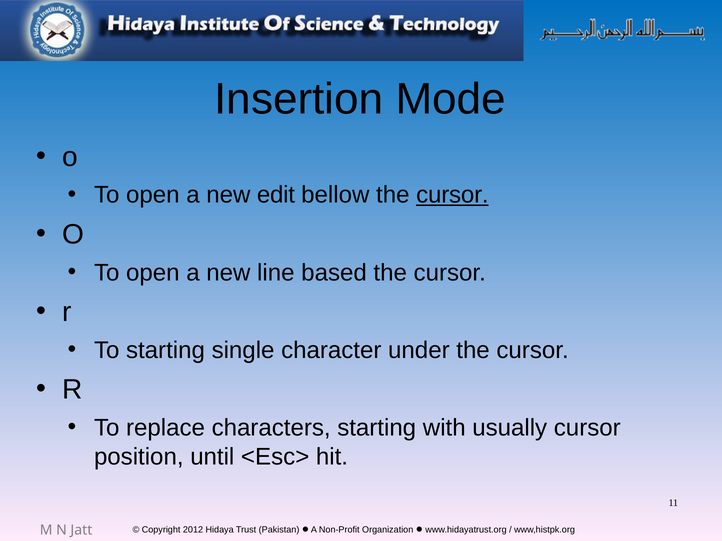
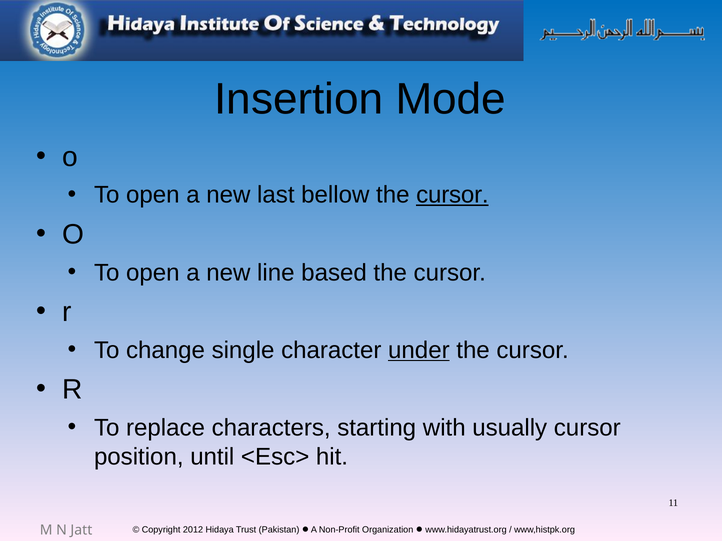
edit: edit -> last (276, 195)
To starting: starting -> change (165, 350)
under underline: none -> present (419, 350)
